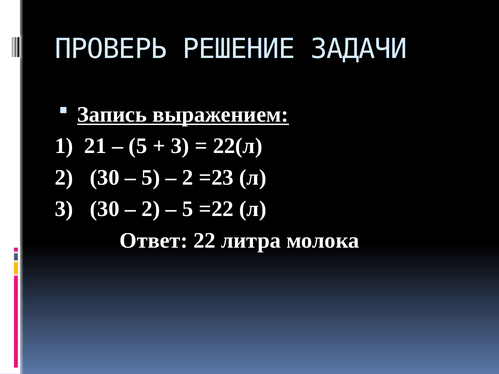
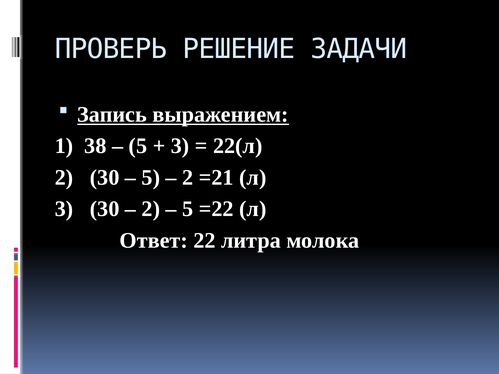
21: 21 -> 38 (95, 146)
=23: =23 -> =21 (216, 178)
